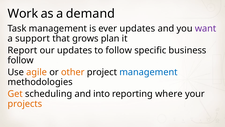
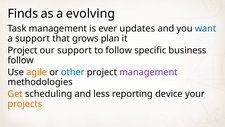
Work: Work -> Finds (23, 14)
demand: demand -> evolving (90, 14)
want colour: purple -> blue (206, 29)
Report: Report -> Project (23, 50)
our updates: updates -> support (75, 50)
other colour: orange -> blue (73, 72)
management colour: blue -> purple (148, 72)
into: into -> less (102, 94)
where: where -> device (169, 94)
